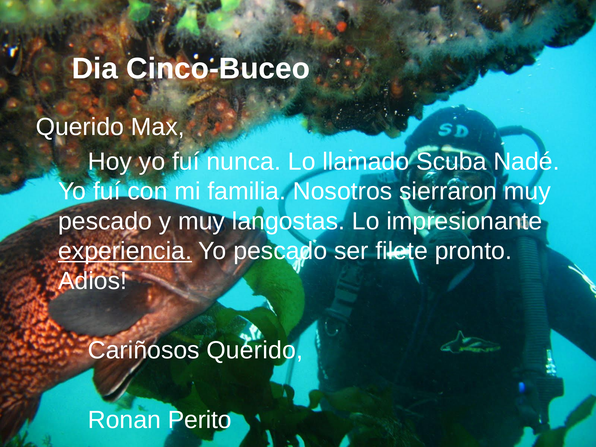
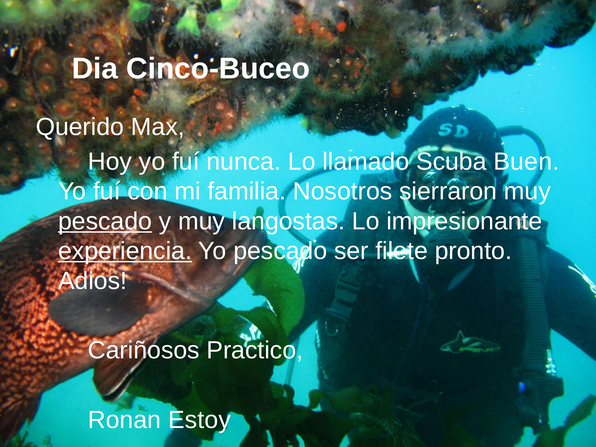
Nadé: Nadé -> Buen (526, 162)
pescado underline: none -> present (105, 221)
Cariñosos Querido: Querido -> Practico (255, 350)
Perito: Perito -> Estoy (200, 420)
